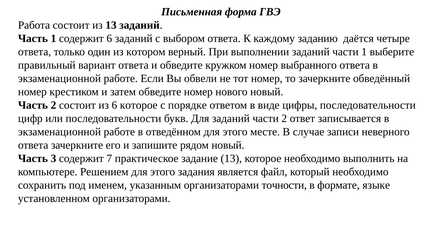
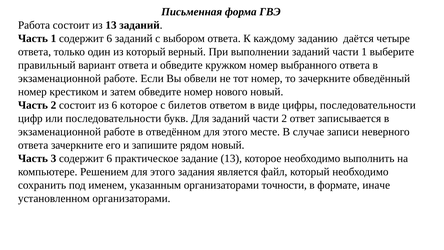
из котором: котором -> который (146, 52)
порядке: порядке -> билетов (187, 105)
3 содержит 7: 7 -> 6 (109, 158)
языке: языке -> иначе (376, 185)
